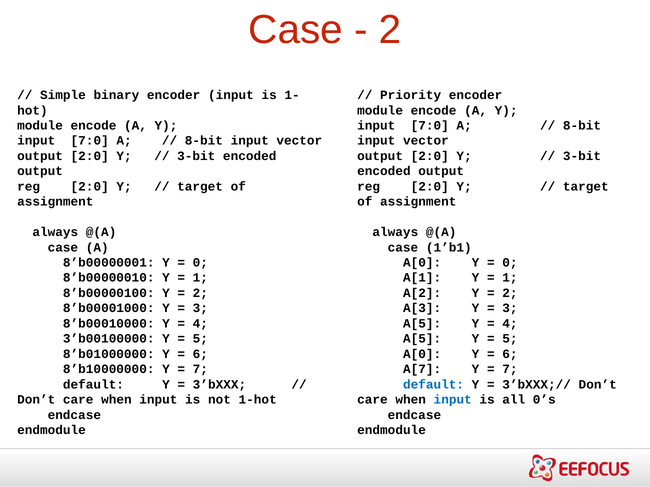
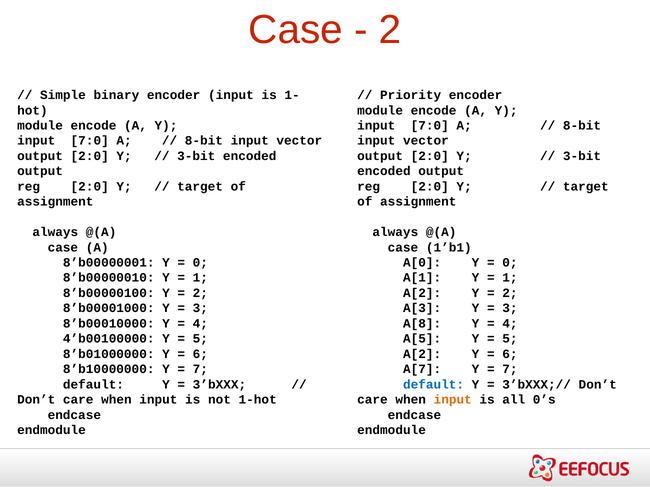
A[5: A[5 -> A[8 (422, 324)
3’b00100000: 3’b00100000 -> 4’b00100000 (109, 339)
A[0: A[0 -> A[2 (422, 354)
input colour: blue -> orange (453, 400)
